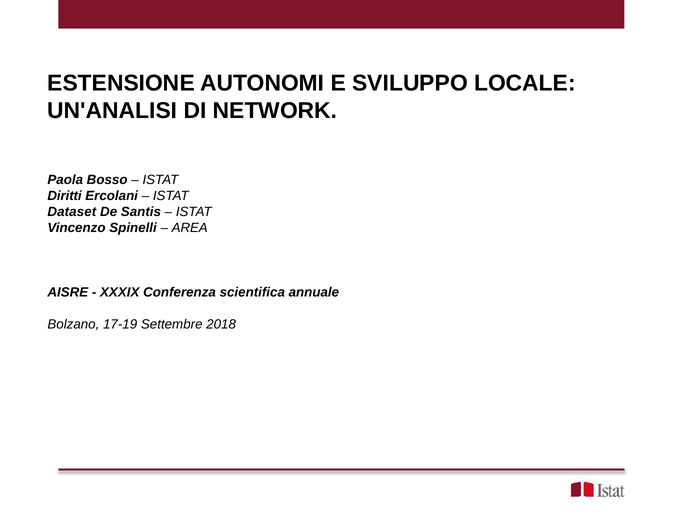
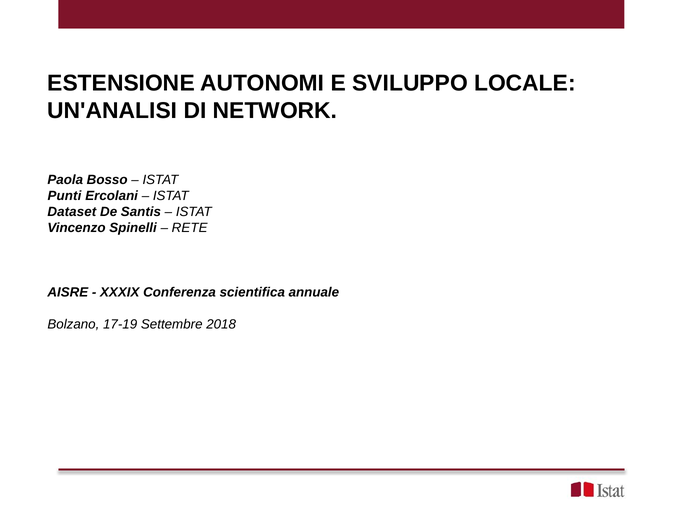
Diritti: Diritti -> Punti (64, 196)
AREA: AREA -> RETE (190, 228)
